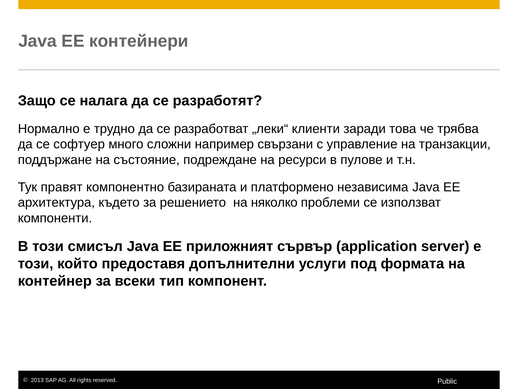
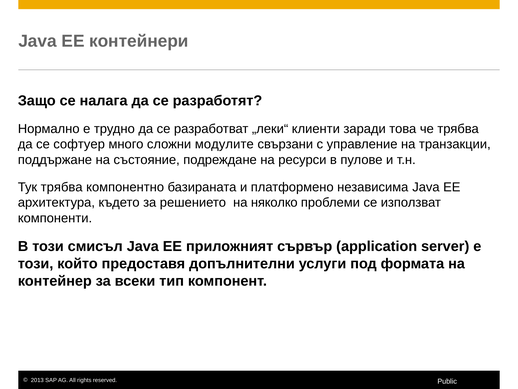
например: например -> модулите (224, 144)
Тук правят: правят -> трябва (62, 187)
